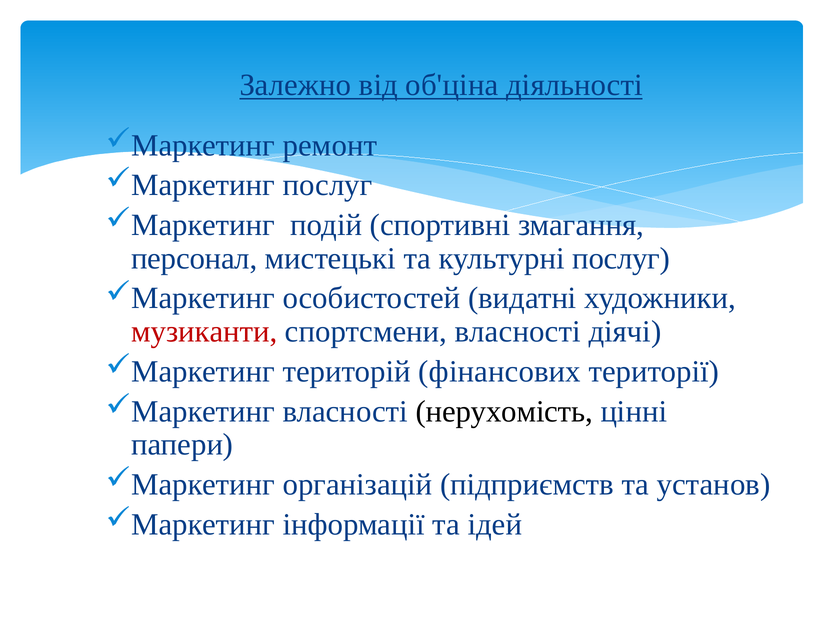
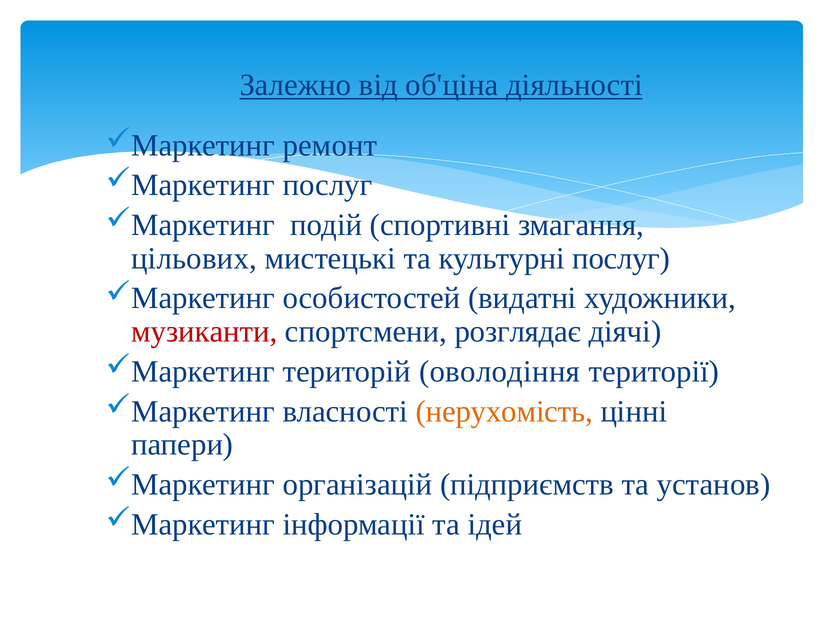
персонал: персонал -> цільових (194, 258)
спортсмени власності: власності -> розглядає (518, 331)
фінансових: фінансових -> оволодіння (500, 371)
нерухомість colour: black -> orange (504, 411)
